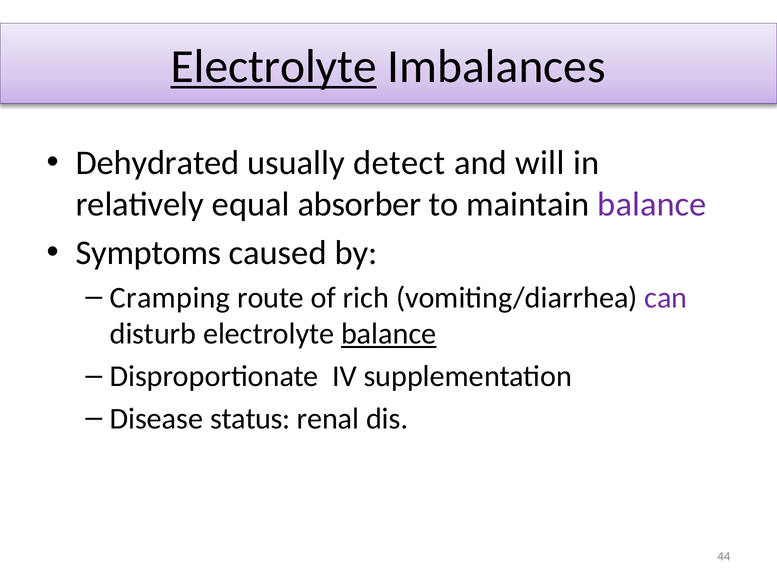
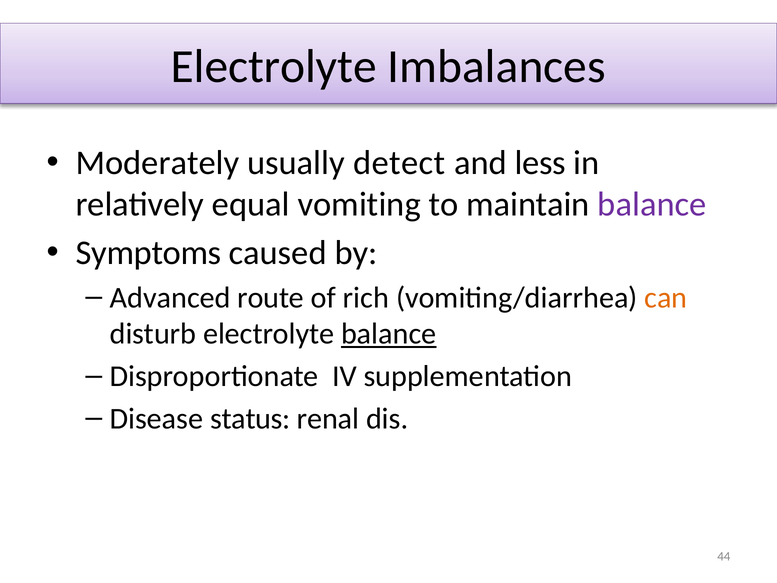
Electrolyte underline: present -> none (274, 67)
Dehydrated: Dehydrated -> Moderately (157, 163)
will: will -> less (540, 163)
absorber: absorber -> vomiting (359, 204)
Cramping: Cramping -> Advanced (170, 297)
can colour: purple -> orange (666, 297)
